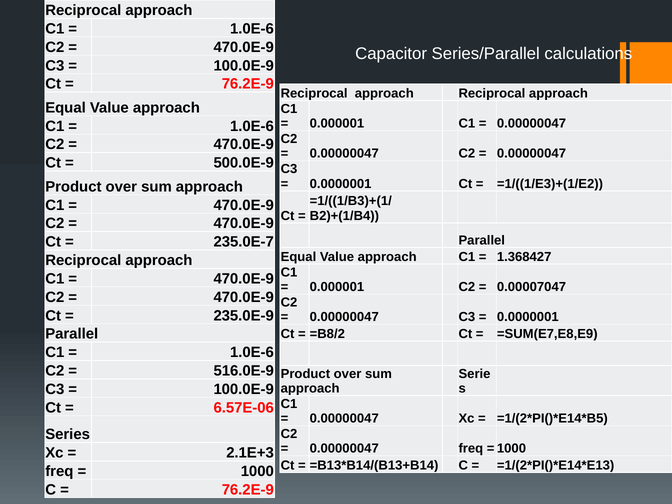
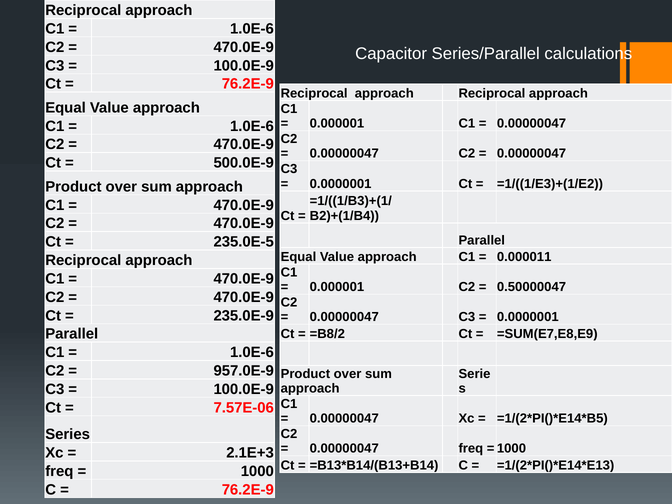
235.0E-7: 235.0E-7 -> 235.0E-5 (244, 242)
1.368427: 1.368427 -> 0.000011 (524, 257)
0.00007047: 0.00007047 -> 0.50000047 (531, 287)
516.0E-9: 516.0E-9 -> 957.0E-9 (244, 371)
6.57E-06: 6.57E-06 -> 7.57E-06 (244, 408)
